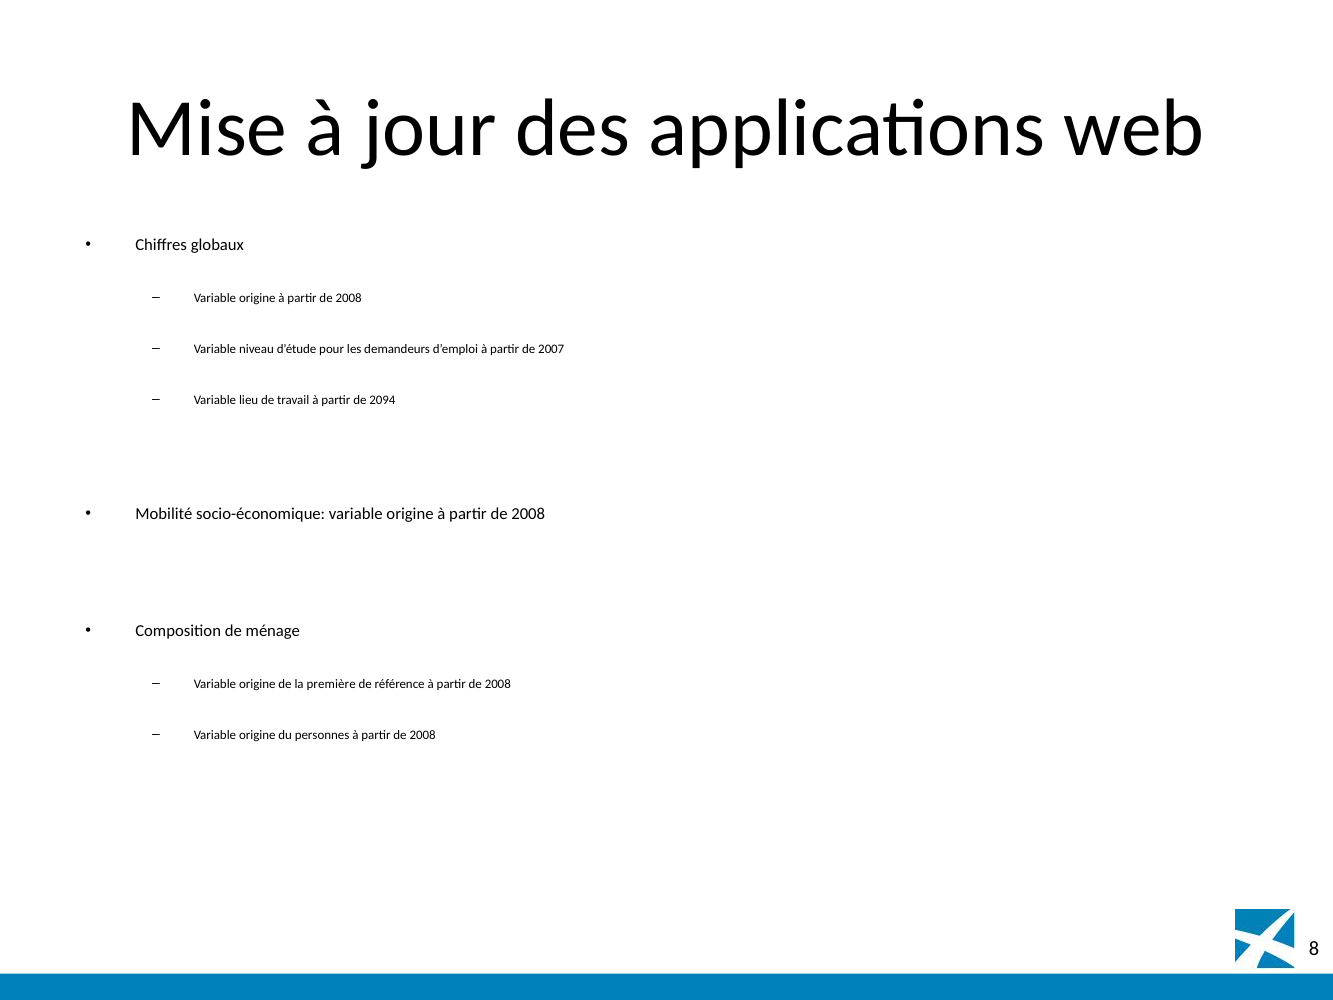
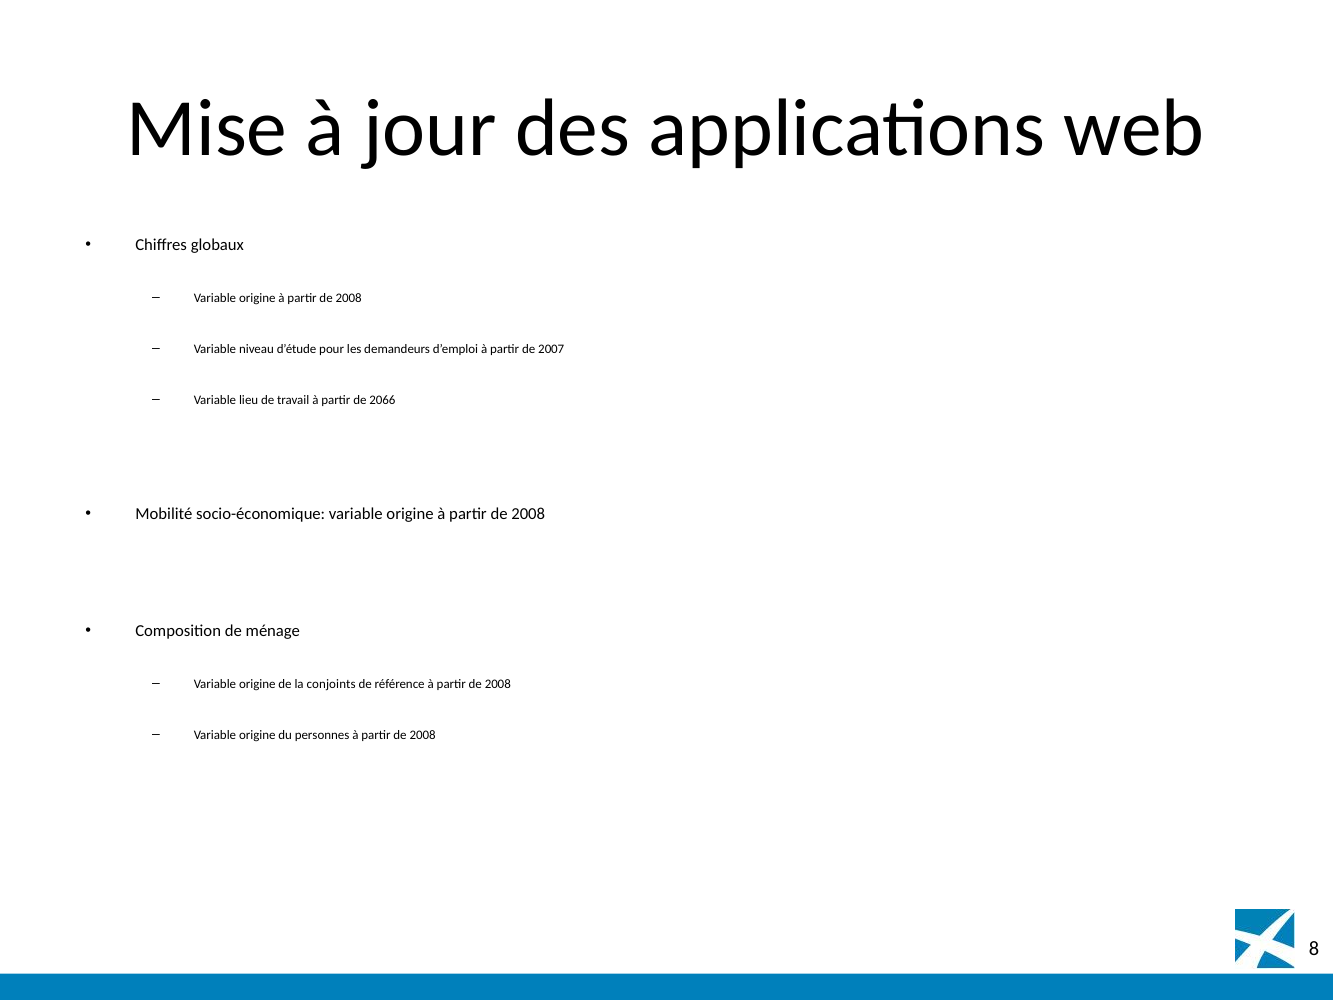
2094: 2094 -> 2066 (382, 400)
première: première -> conjoints (331, 684)
